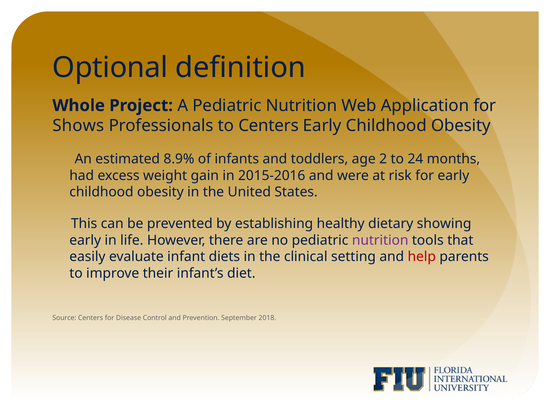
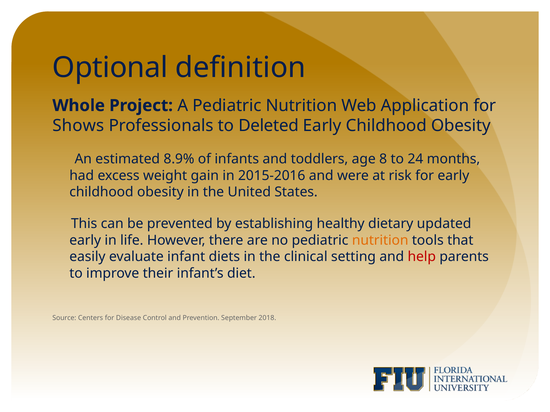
to Centers: Centers -> Deleted (269, 126)
2: 2 -> 8 (383, 159)
showing: showing -> updated (444, 224)
nutrition colour: purple -> orange (380, 241)
